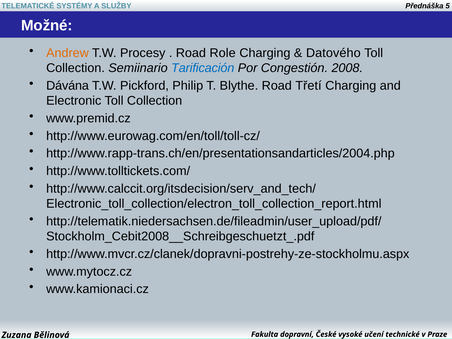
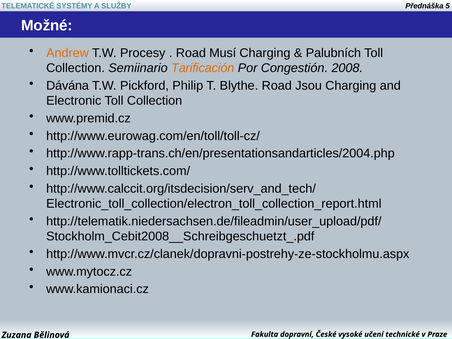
Role: Role -> Musí (223, 53)
Datového: Datového -> Palubních (333, 53)
Tarificación colour: blue -> orange (203, 68)
Třetí: Třetí -> Jsou (309, 86)
